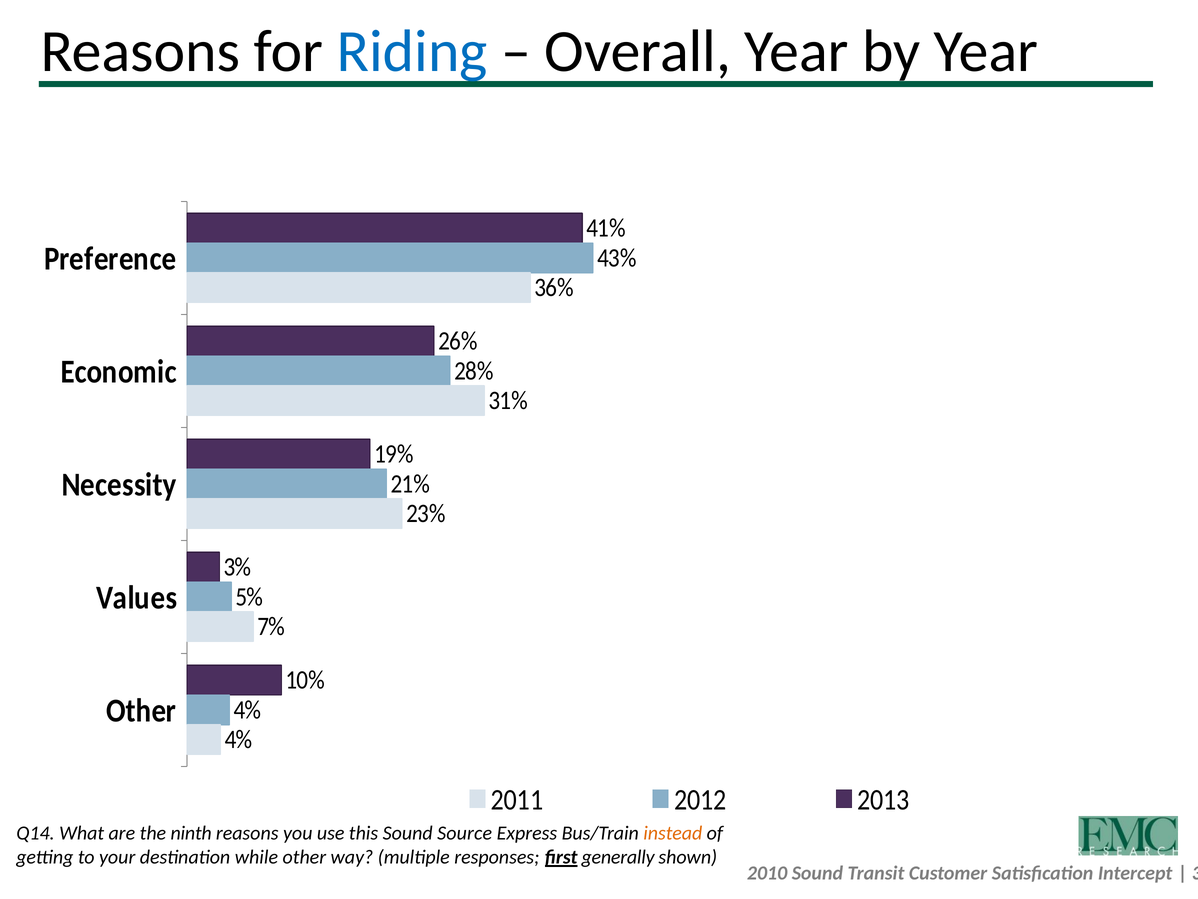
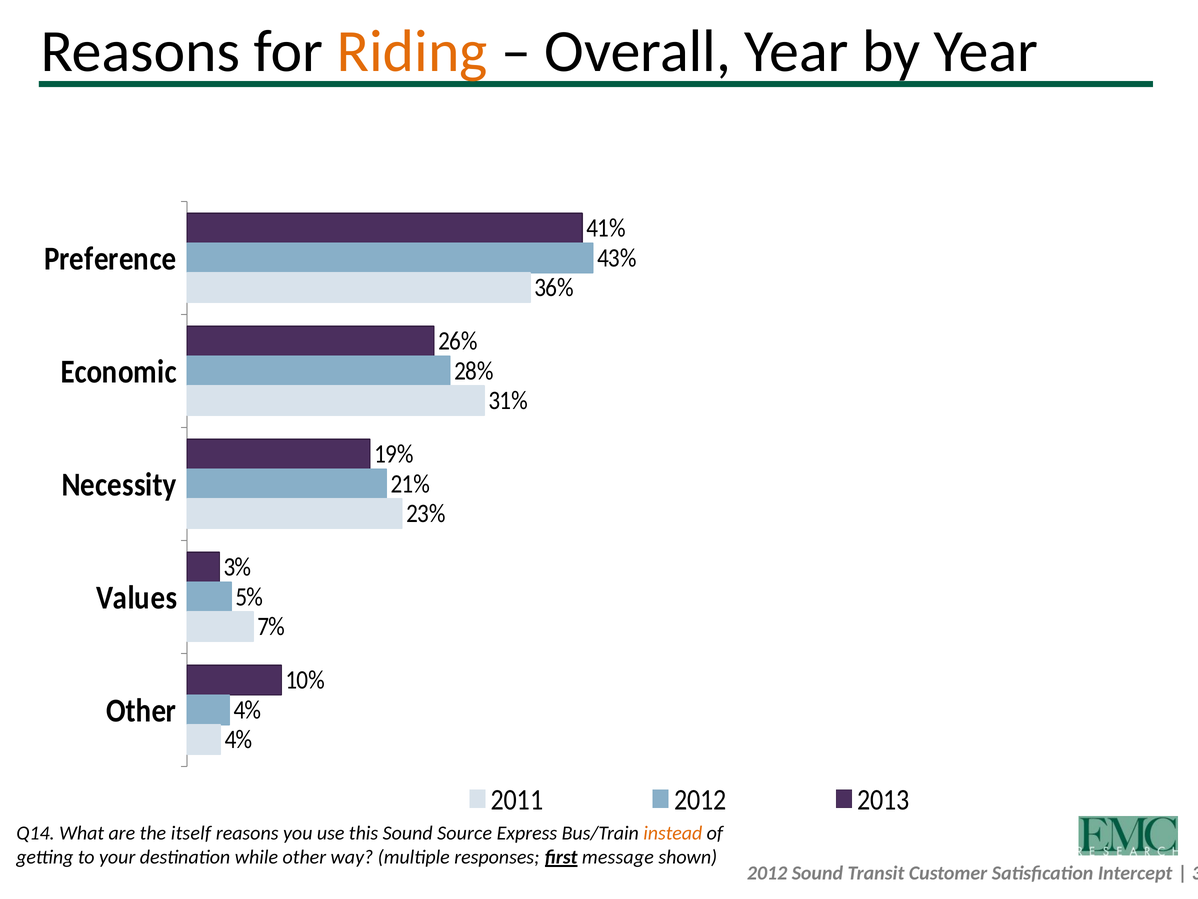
Riding colour: blue -> orange (412, 51)
ninth: ninth -> itself (191, 833)
generally: generally -> message (618, 857)
2010: 2010 -> 2012 (767, 873)
